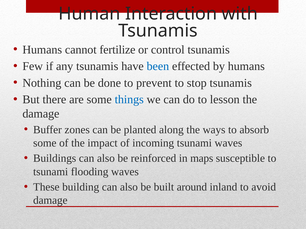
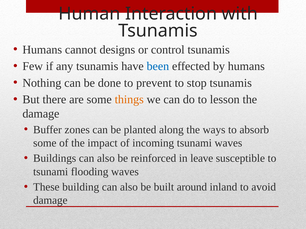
fertilize: fertilize -> designs (117, 50)
things colour: blue -> orange (129, 100)
maps: maps -> leave (202, 159)
